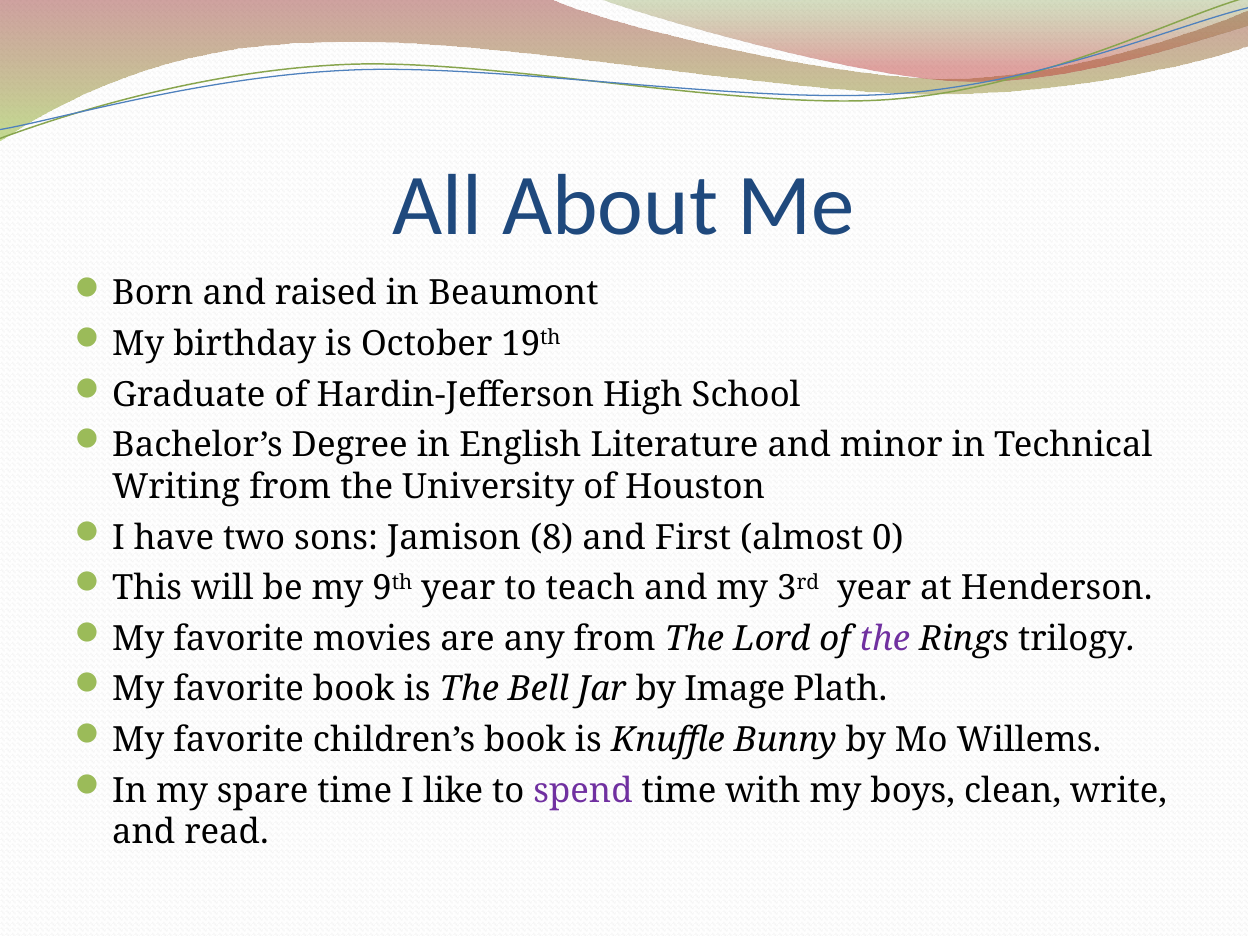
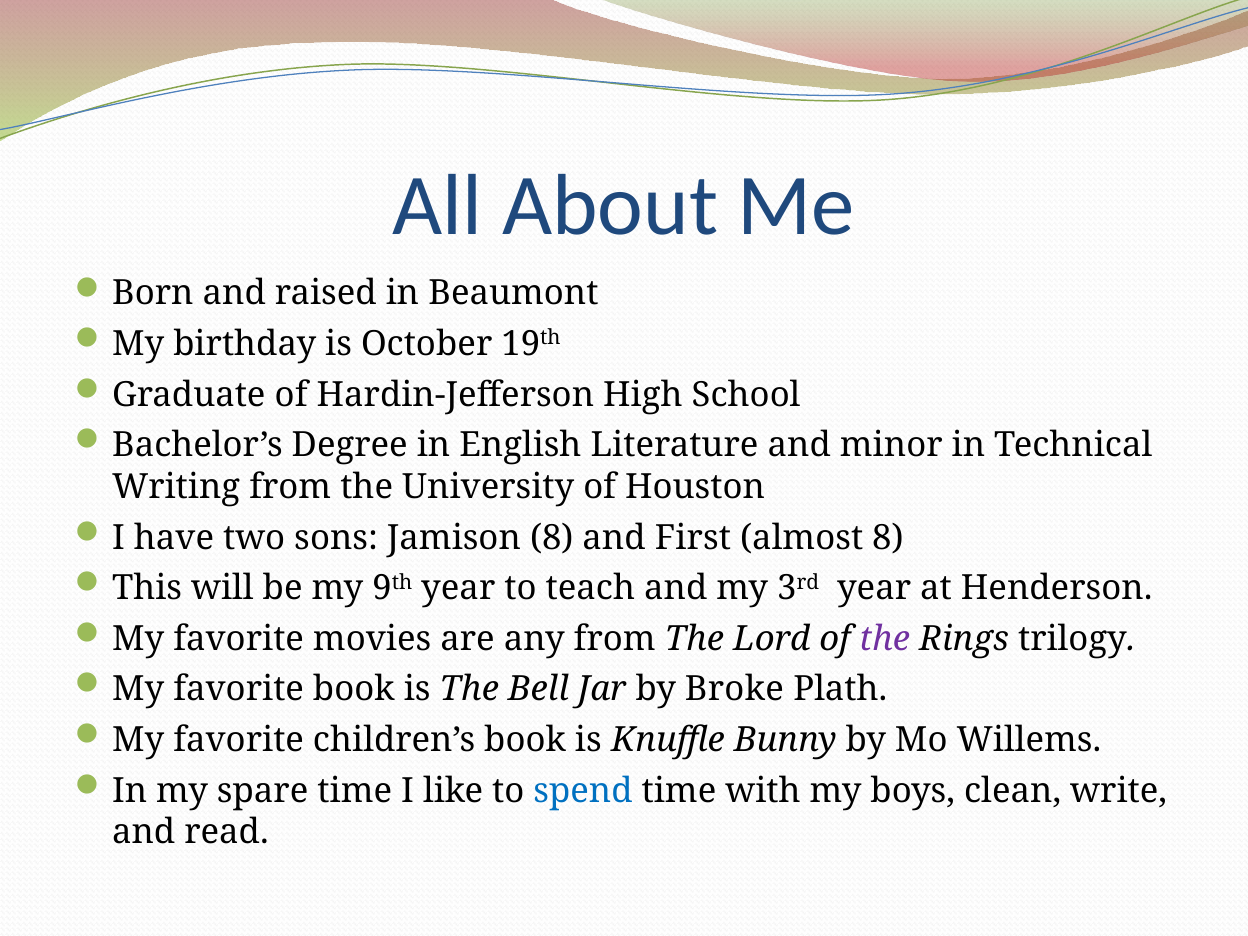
almost 0: 0 -> 8 (888, 538)
Image: Image -> Broke (734, 689)
spend colour: purple -> blue (583, 791)
